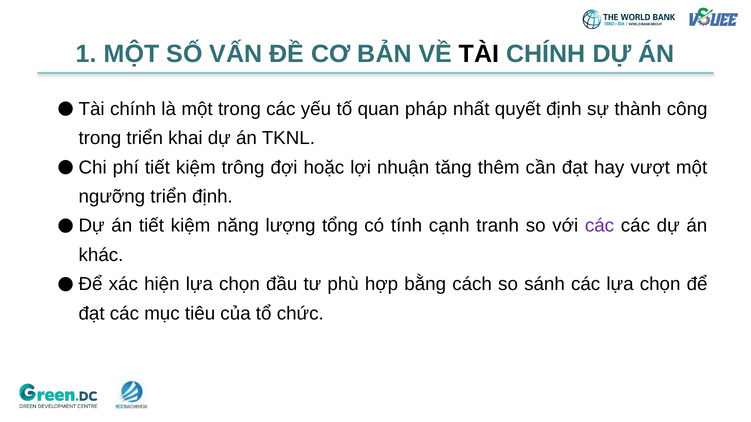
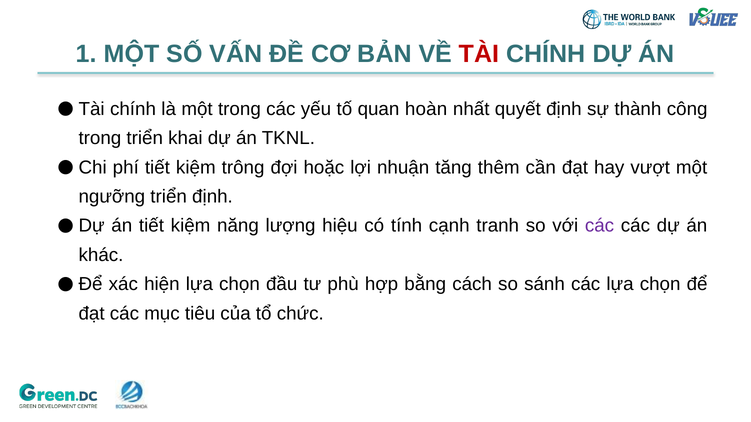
TÀI colour: black -> red (479, 54)
pháp: pháp -> hoàn (426, 109)
tổng: tổng -> hiệu (340, 226)
